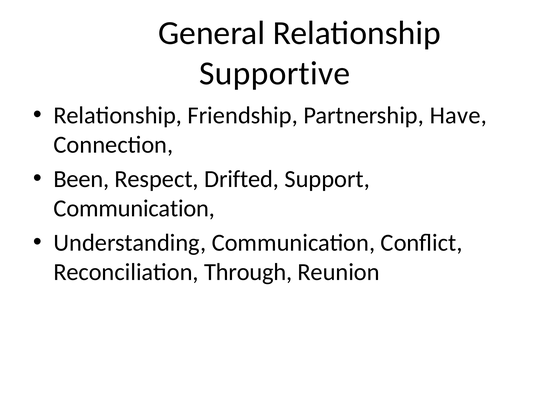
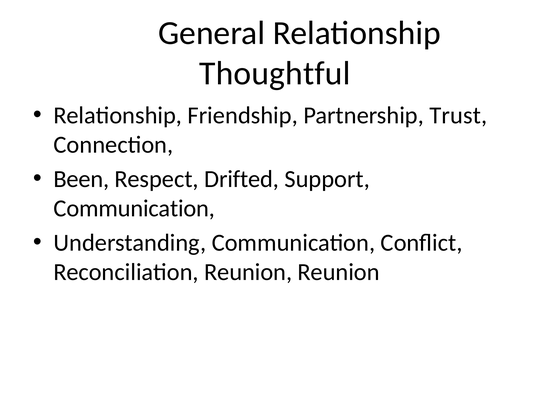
Supportive: Supportive -> Thoughtful (275, 73)
Have: Have -> Trust (458, 115)
Reconciliation Through: Through -> Reunion (248, 272)
